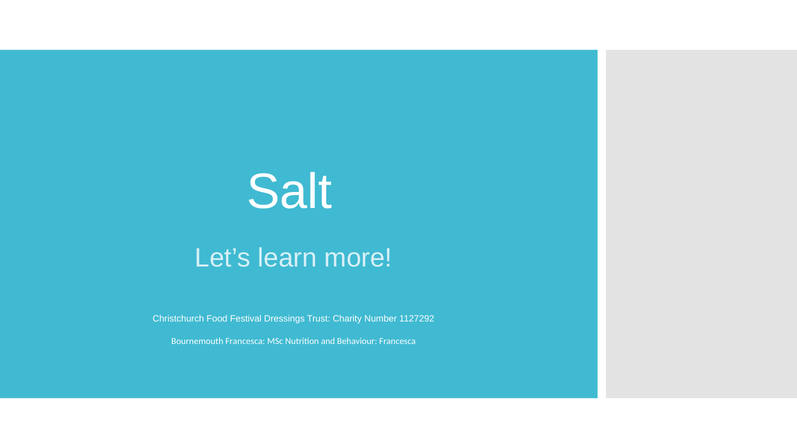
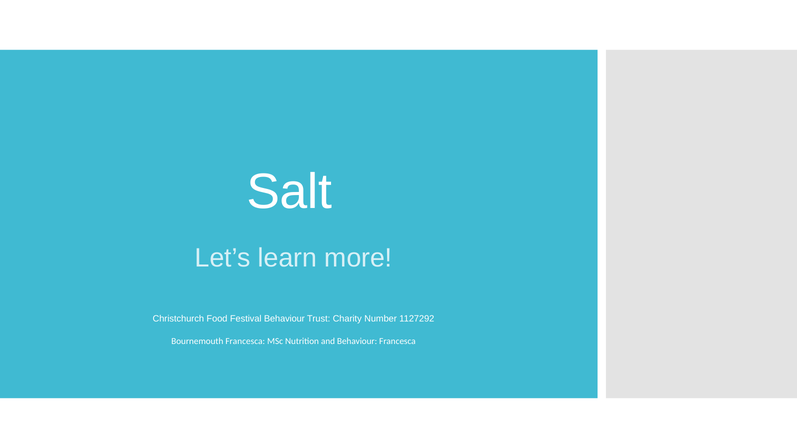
Festival Dressings: Dressings -> Behaviour (284, 319)
